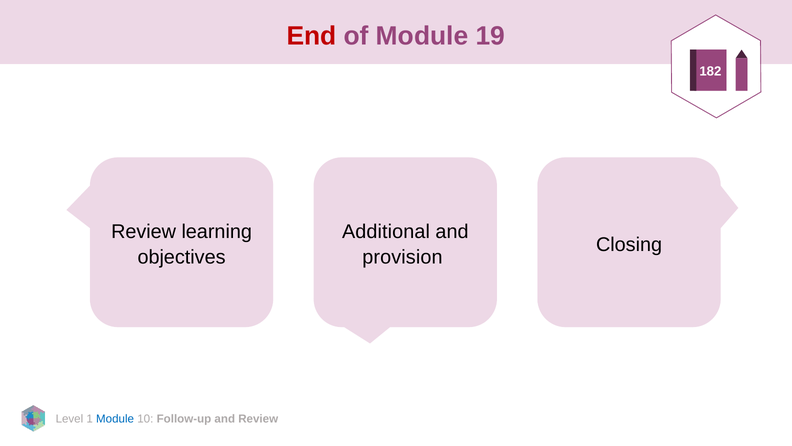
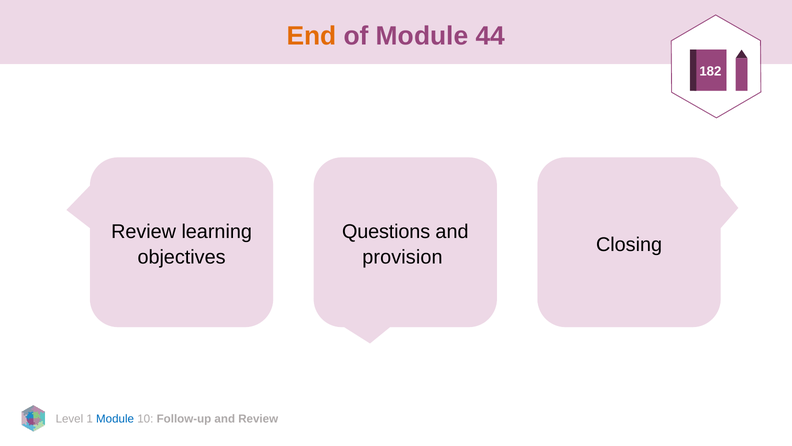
End colour: red -> orange (311, 36)
19: 19 -> 44 (490, 36)
Additional: Additional -> Questions (386, 231)
